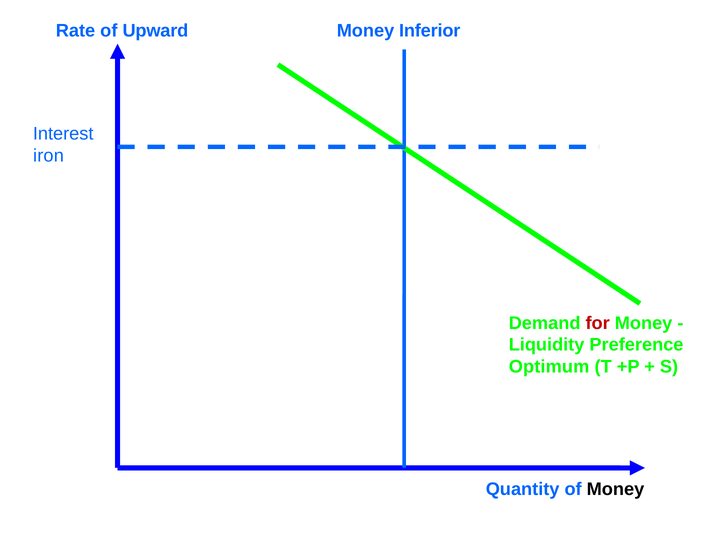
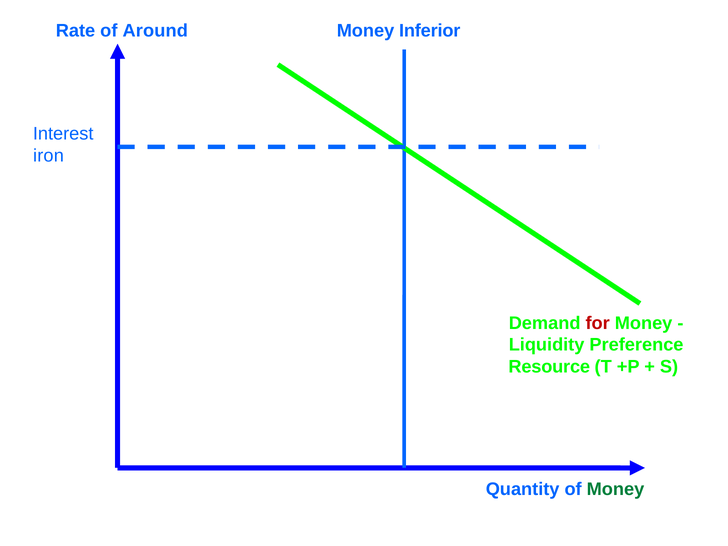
Upward: Upward -> Around (155, 31)
Optimum: Optimum -> Resource (549, 367)
Money colour: black -> green (615, 489)
